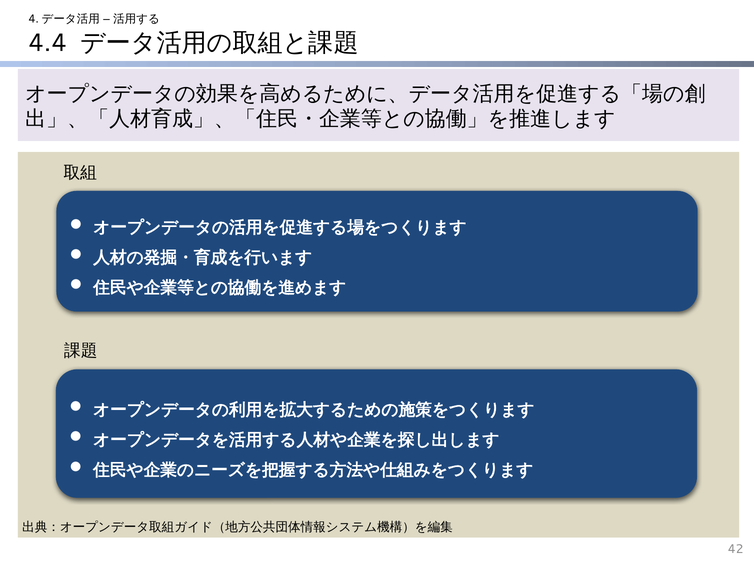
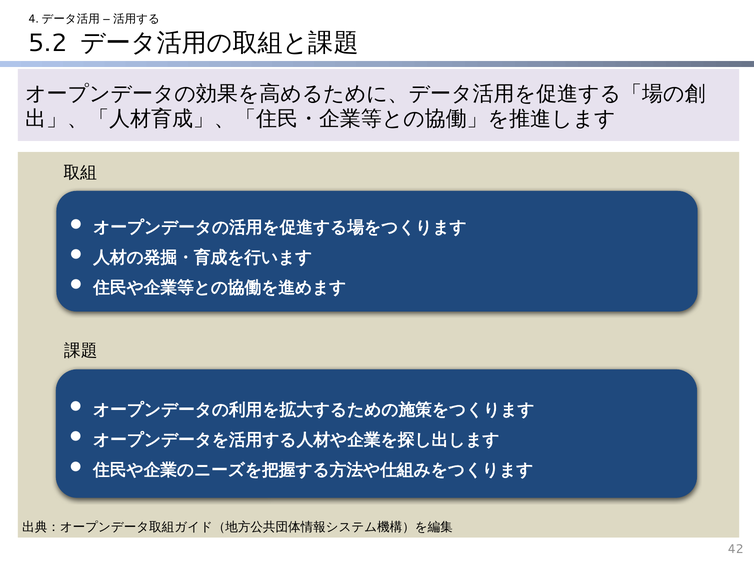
4.4: 4.4 -> 5.2 (48, 43)
